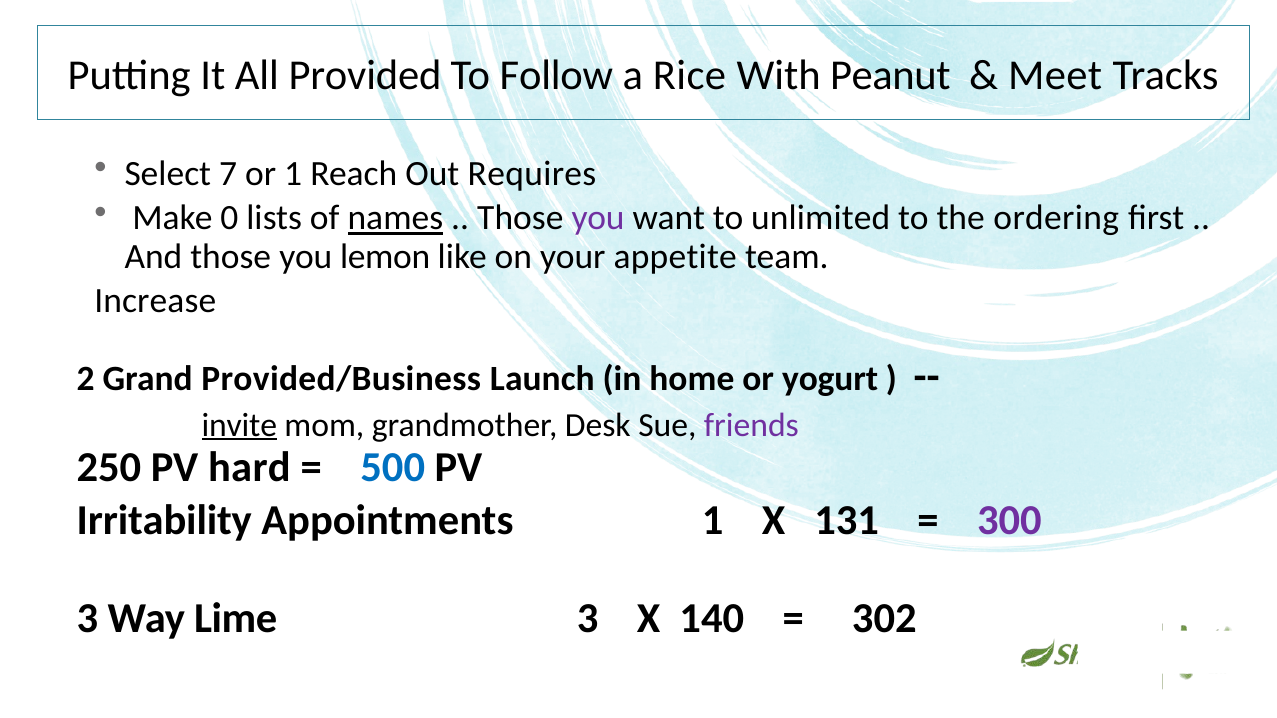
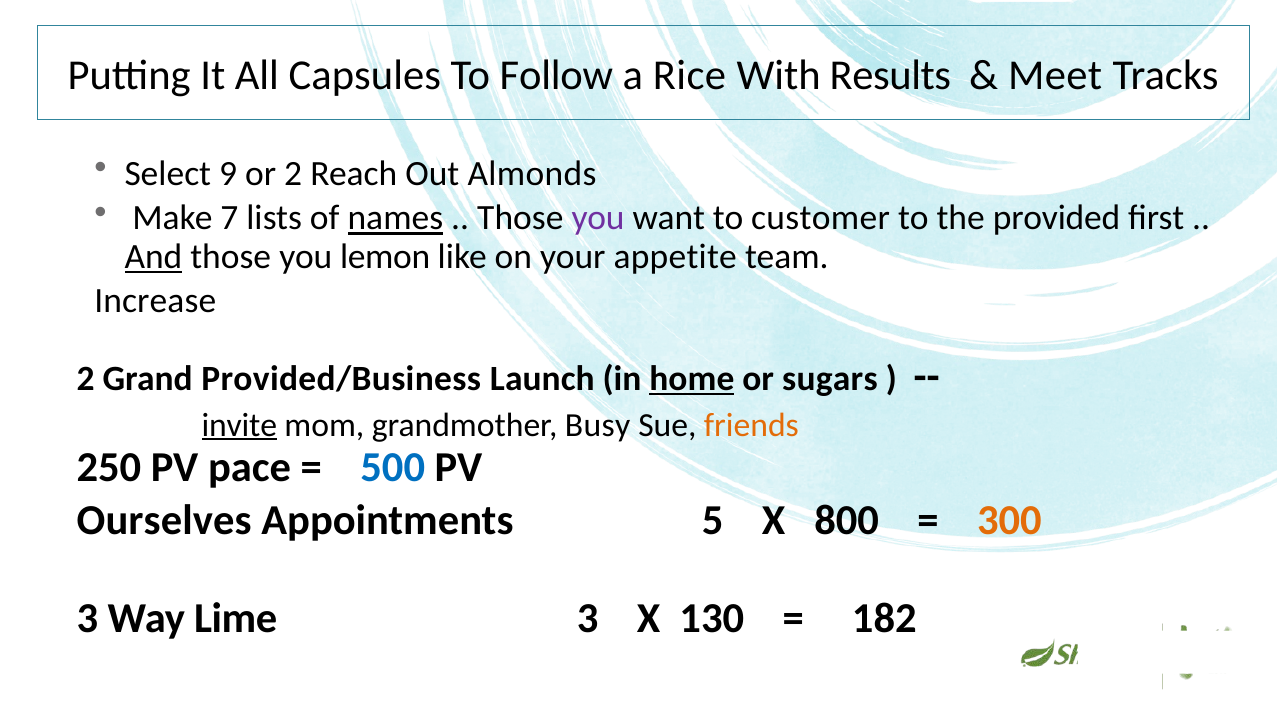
Provided: Provided -> Capsules (365, 76)
Peanut: Peanut -> Results (890, 76)
7: 7 -> 9 (228, 174)
or 1: 1 -> 2 (293, 174)
Requires: Requires -> Almonds (532, 174)
0: 0 -> 7 (229, 218)
unlimited: unlimited -> customer (821, 218)
ordering: ordering -> provided (1057, 218)
And underline: none -> present (153, 257)
home underline: none -> present (692, 379)
yogurt: yogurt -> sugars (830, 379)
Desk: Desk -> Busy (598, 425)
friends colour: purple -> orange (751, 425)
hard: hard -> pace (250, 468)
Irritability: Irritability -> Ourselves (164, 520)
Appointments 1: 1 -> 5 (713, 520)
131: 131 -> 800 (847, 520)
300 colour: purple -> orange (1009, 520)
140: 140 -> 130 (712, 619)
302: 302 -> 182 (884, 619)
